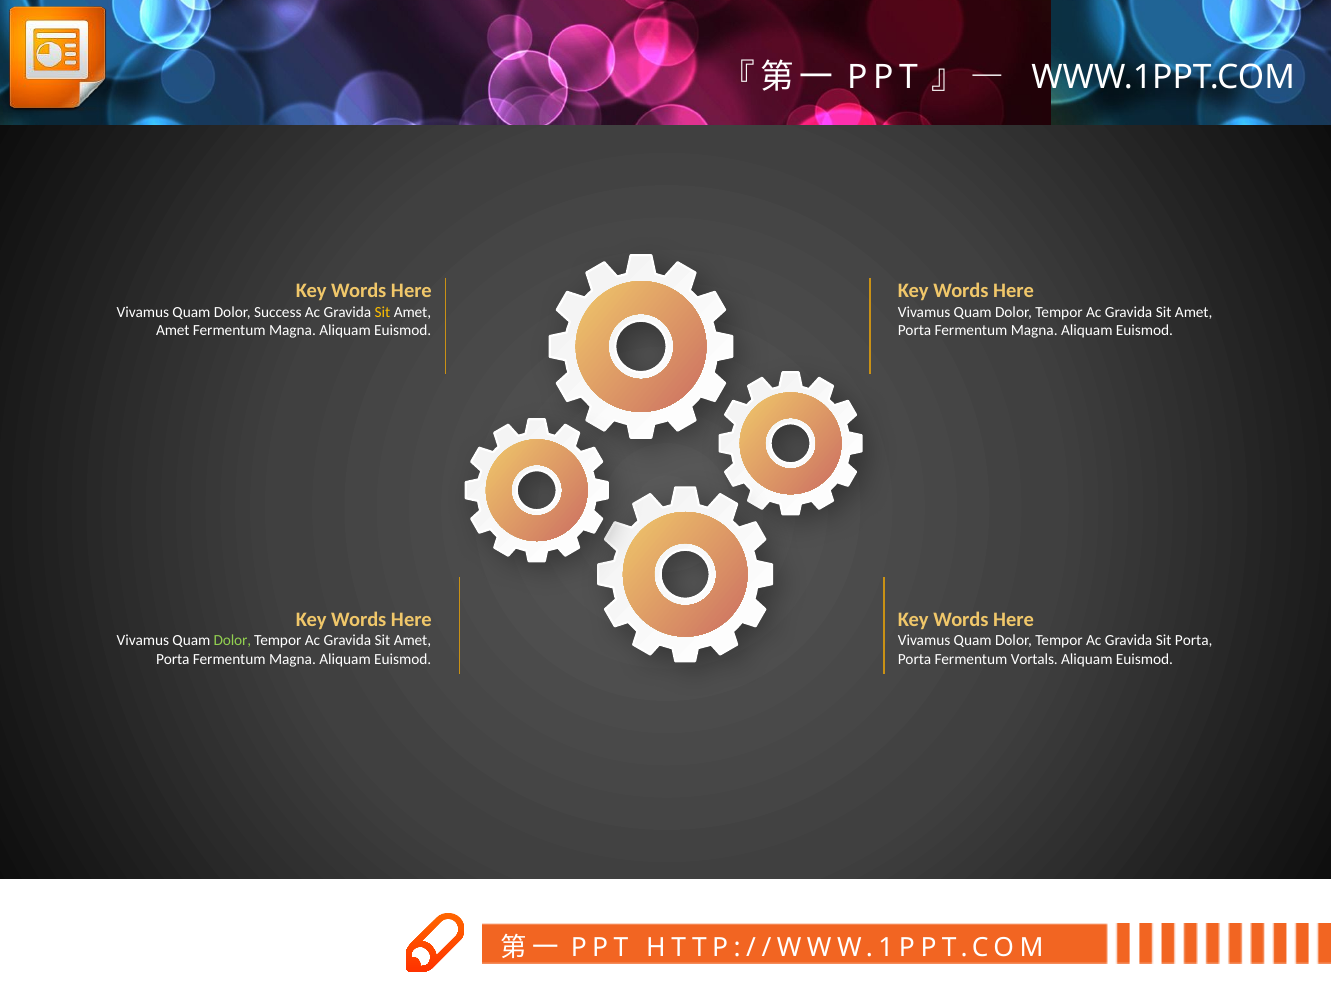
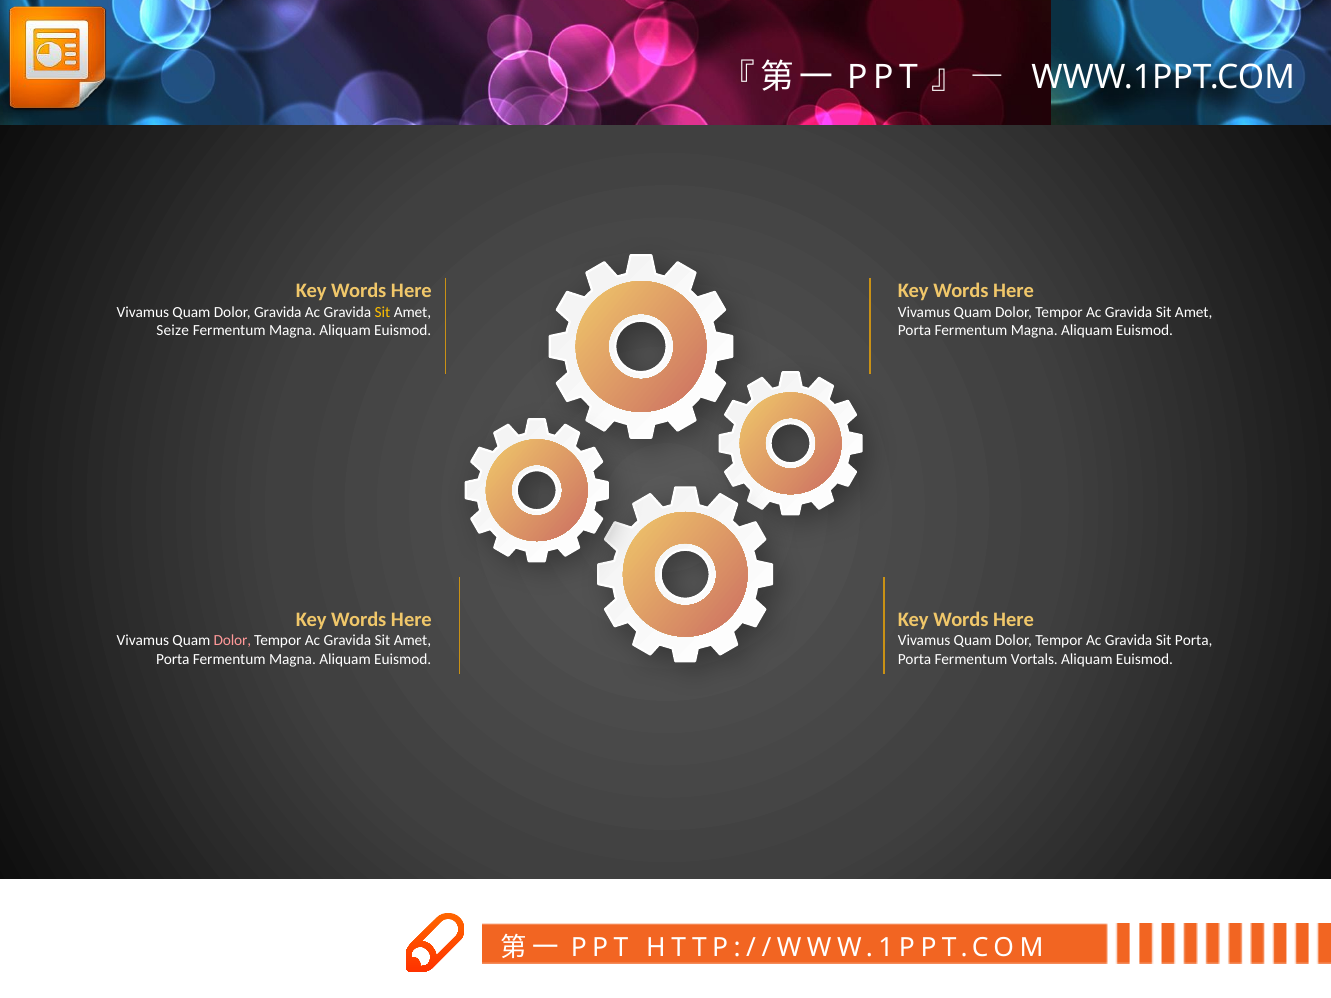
Dolor Success: Success -> Gravida (278, 312)
Amet: Amet -> Seize (173, 331)
Dolor colour: light green -> pink (232, 641)
